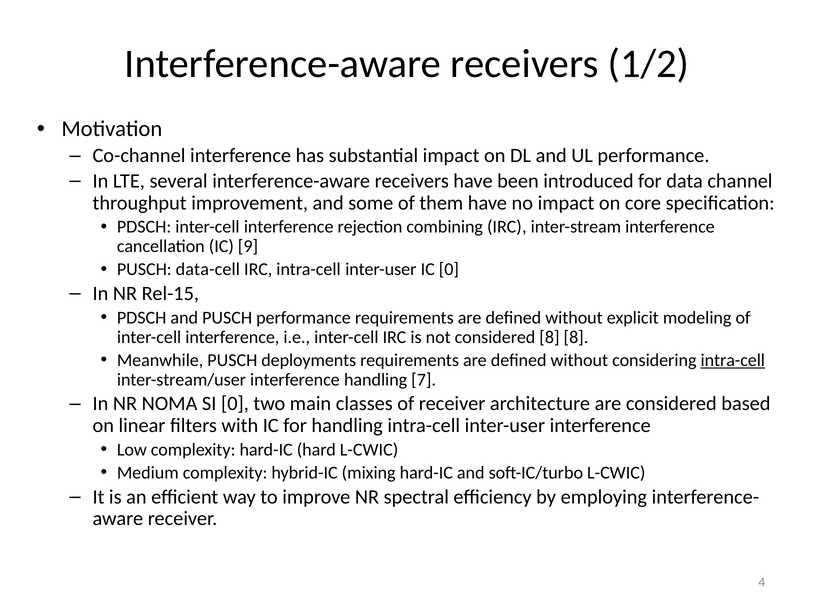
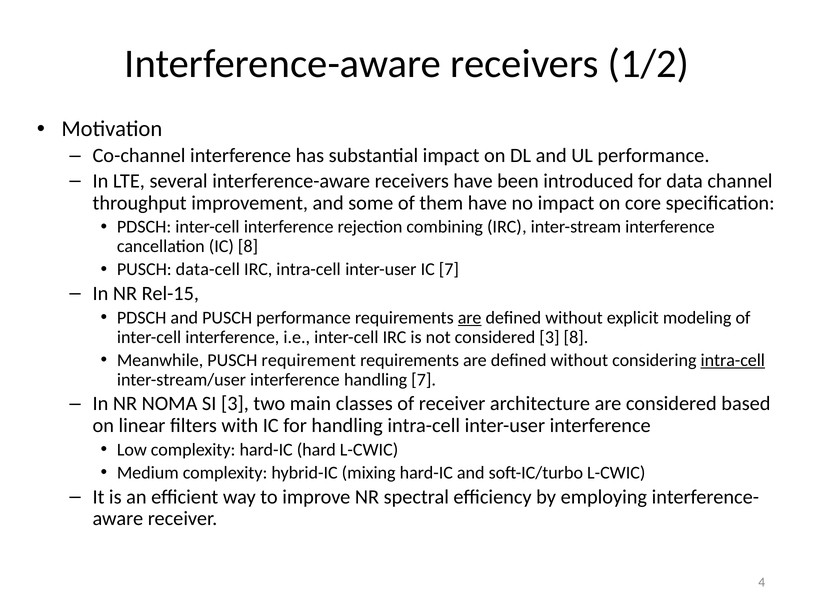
IC 9: 9 -> 8 (248, 247)
IC 0: 0 -> 7 (449, 270)
are underline: none -> present (470, 318)
considered 8: 8 -> 3 (549, 337)
deployments: deployments -> requirement (309, 360)
SI 0: 0 -> 3 (235, 404)
